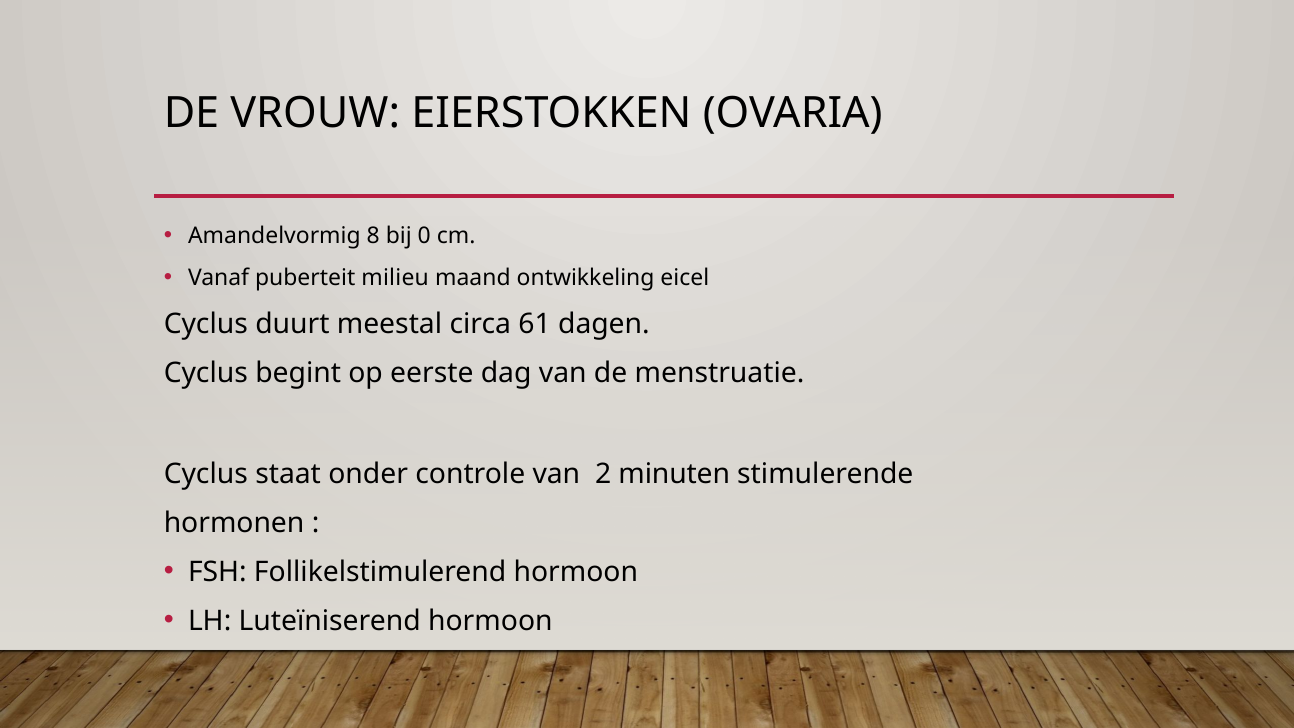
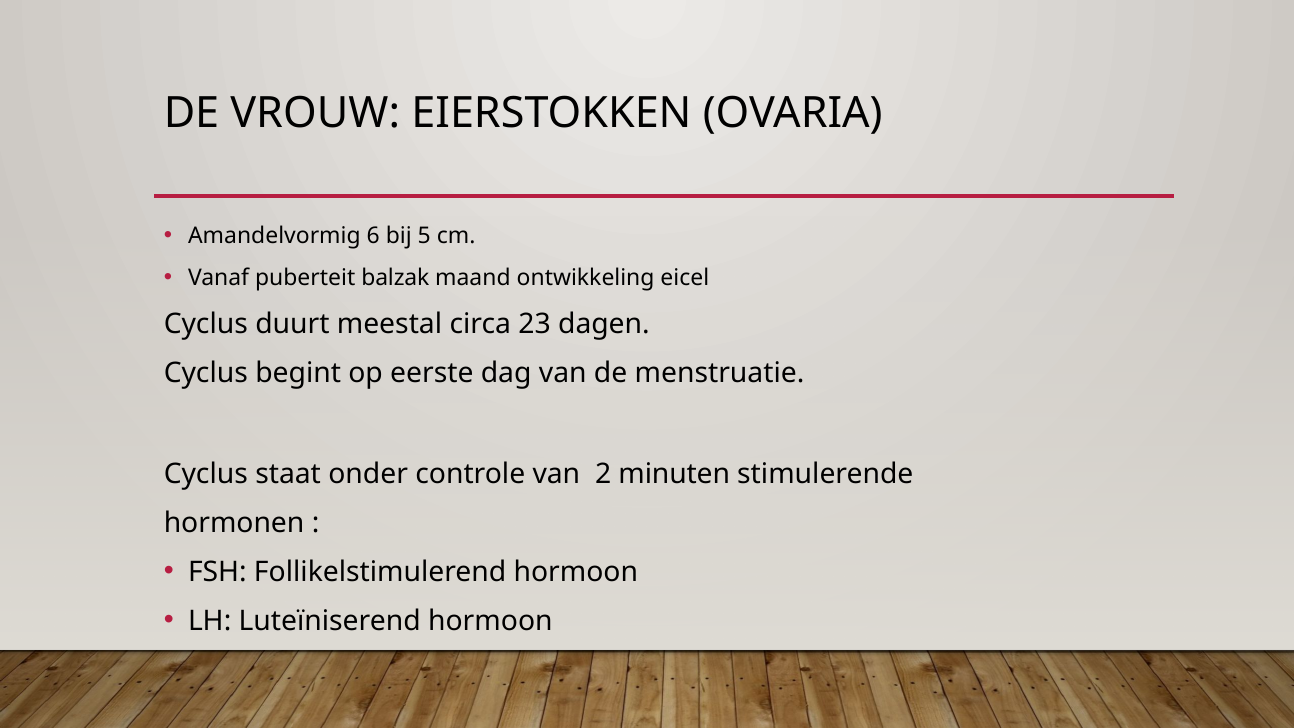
8: 8 -> 6 (373, 236)
0: 0 -> 5 (424, 236)
milieu: milieu -> balzak (395, 278)
61: 61 -> 23 (535, 324)
